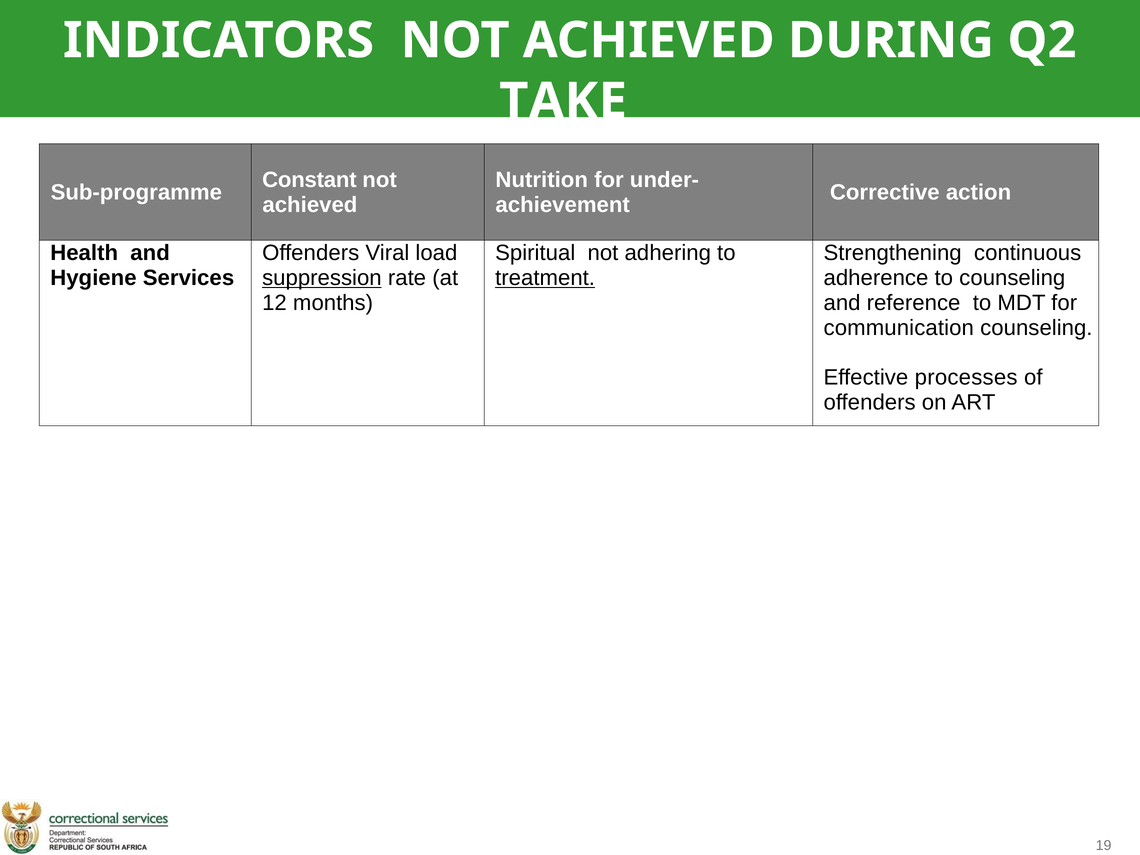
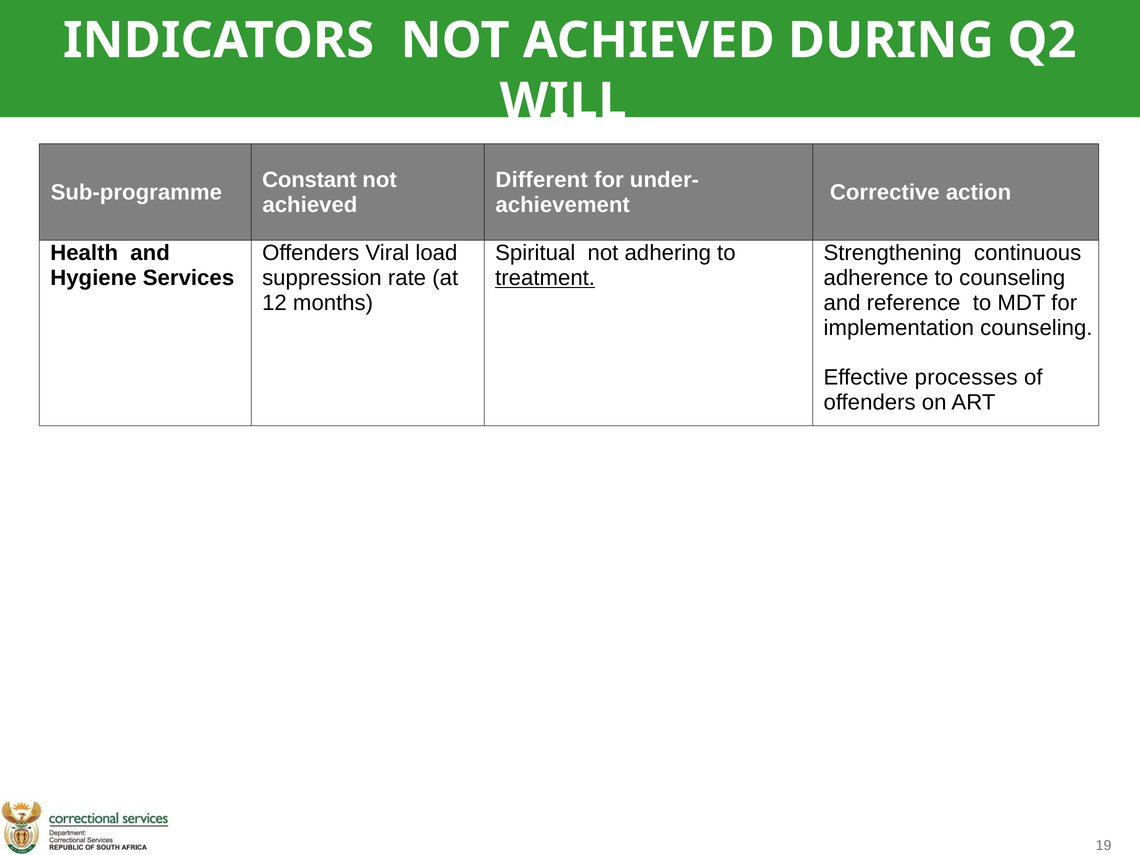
TAKE: TAKE -> WILL (563, 101)
Nutrition: Nutrition -> Different (542, 180)
suppression underline: present -> none (322, 278)
communication: communication -> implementation (899, 328)
